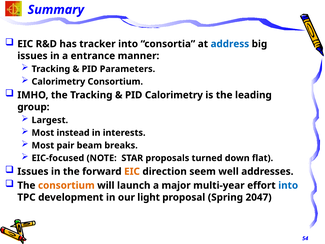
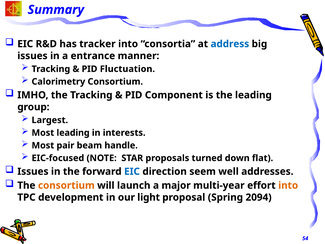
Parameters: Parameters -> Fluctuation (127, 69)
PID Calorimetry: Calorimetry -> Component (174, 95)
Most instead: instead -> leading (73, 133)
breaks: breaks -> handle (121, 145)
EIC colour: orange -> blue (132, 171)
into colour: blue -> orange (288, 185)
2047: 2047 -> 2094 (259, 197)
